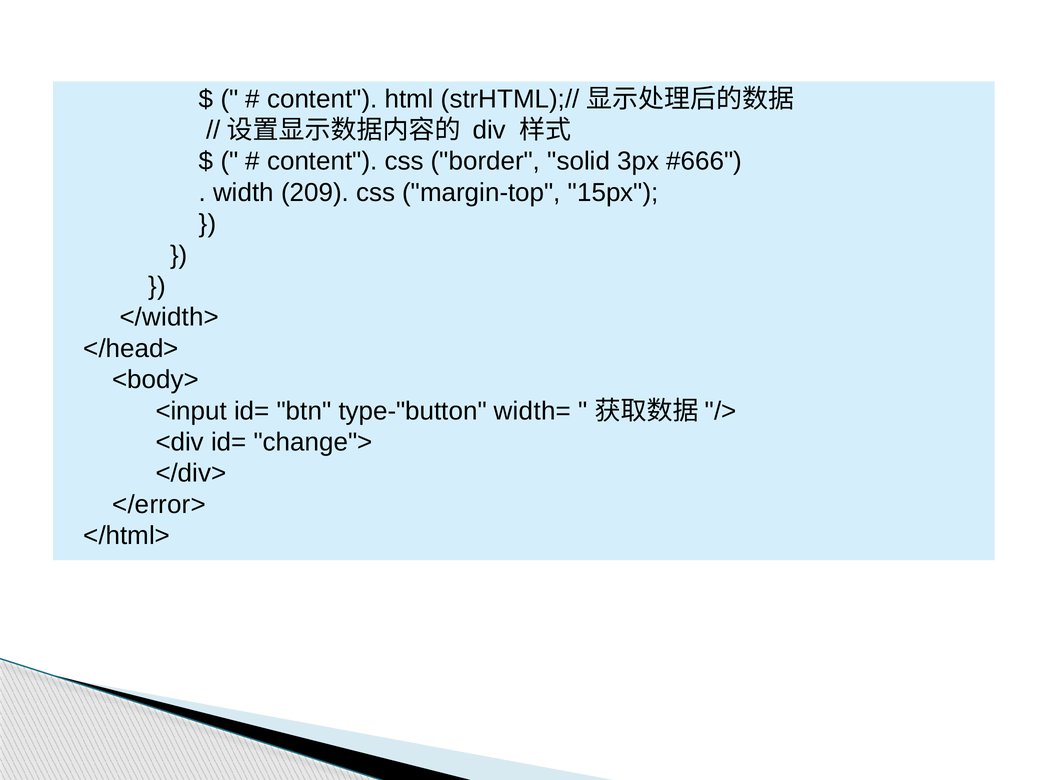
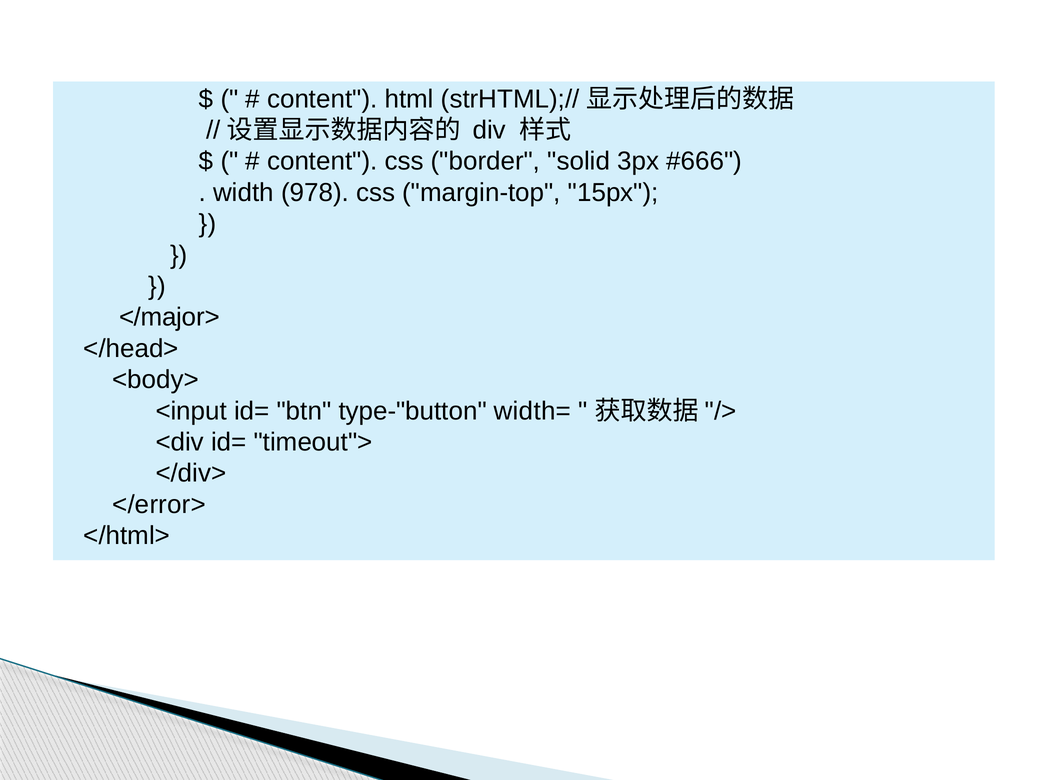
209: 209 -> 978 (315, 193)
</width>: </width> -> </major> (169, 317)
change">: change"> -> timeout"> (313, 442)
